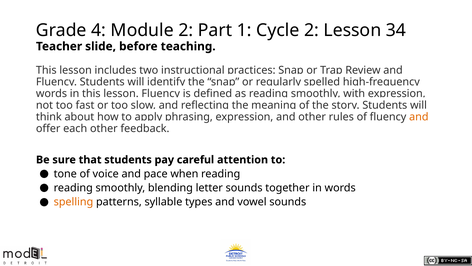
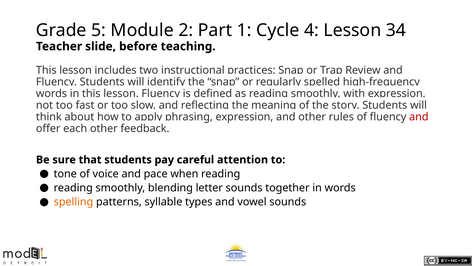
4: 4 -> 5 (99, 30)
Cycle 2: 2 -> 4 (311, 30)
and colour: orange -> red (419, 117)
